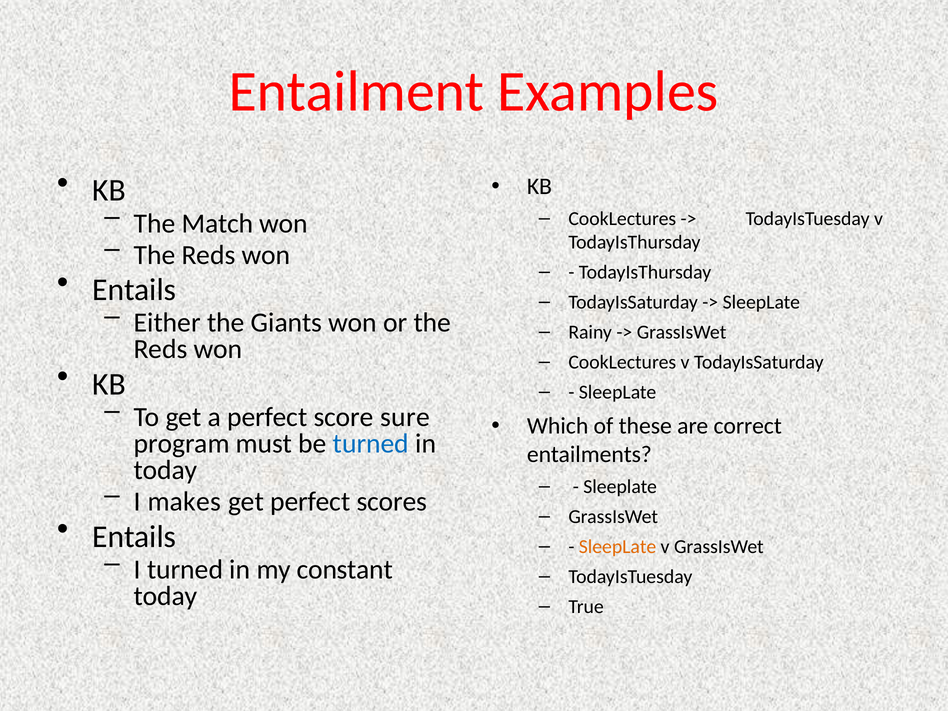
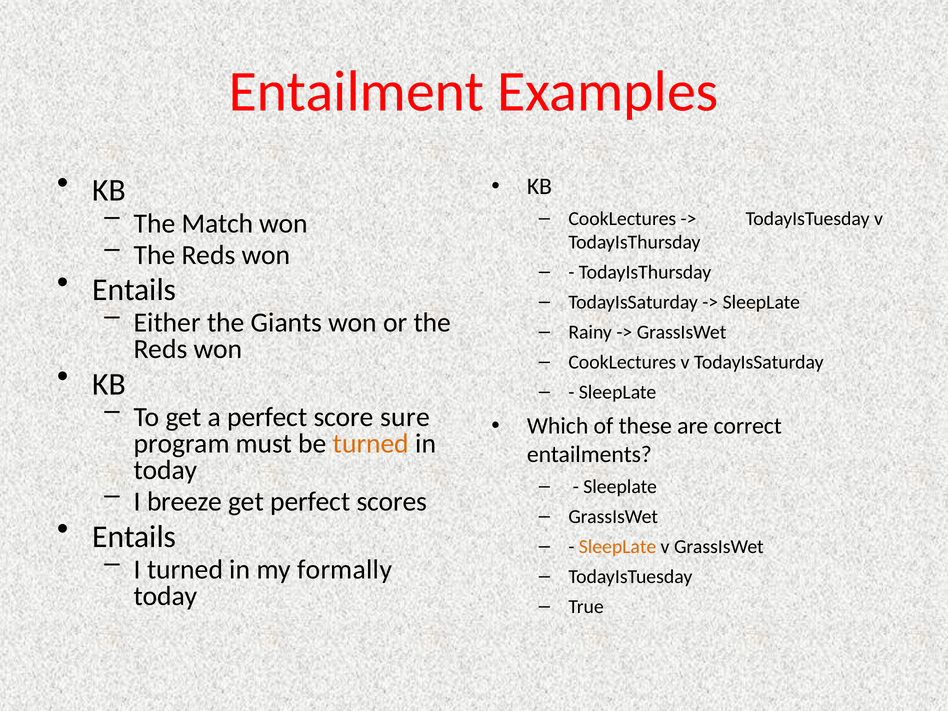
turned colour: blue -> orange (371, 444)
makes: makes -> breeze (185, 502)
constant: constant -> formally (345, 570)
